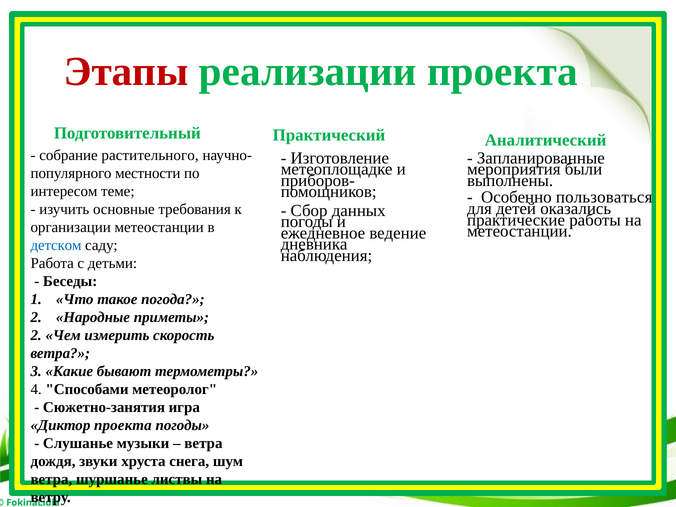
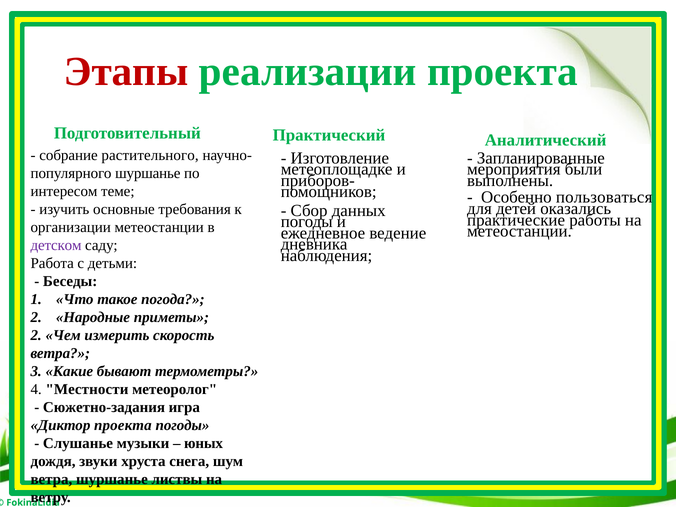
местности: местности -> шуршанье (148, 173)
детском colour: blue -> purple (56, 245)
Способами: Способами -> Местности (87, 389)
Сюжетно-занятия: Сюжетно-занятия -> Сюжетно-задания (104, 407)
ветра: ветра -> юных (204, 443)
